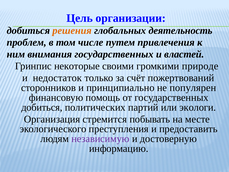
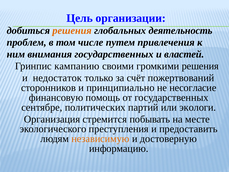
некоторые: некоторые -> кампанию (77, 66)
громкими природе: природе -> решения (200, 66)
популярен: популярен -> несогласие (193, 88)
добиться: добиться -> сентябре (42, 107)
независимую colour: purple -> orange (100, 139)
